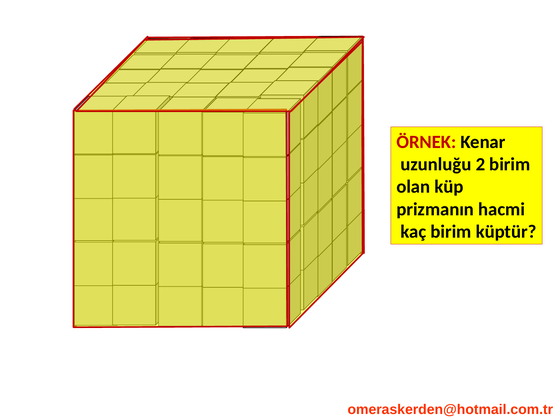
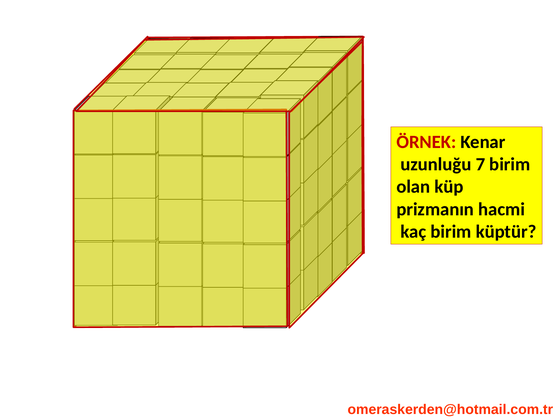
2: 2 -> 7 (480, 164)
